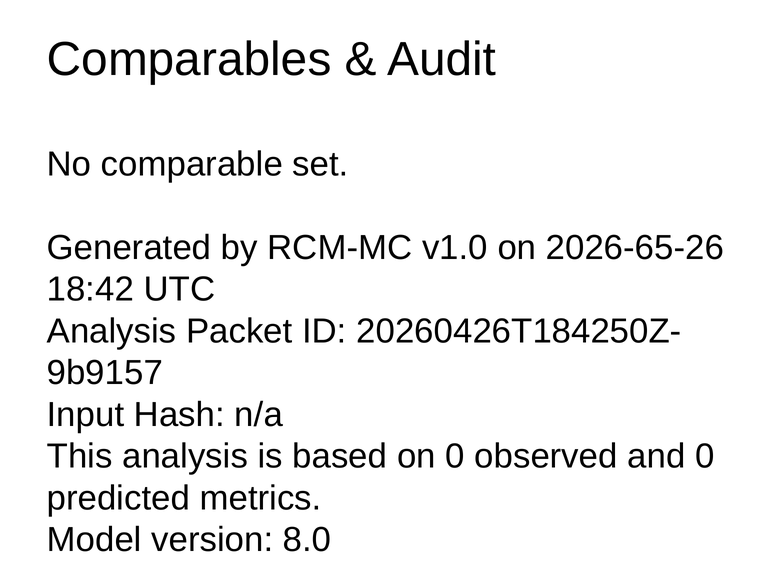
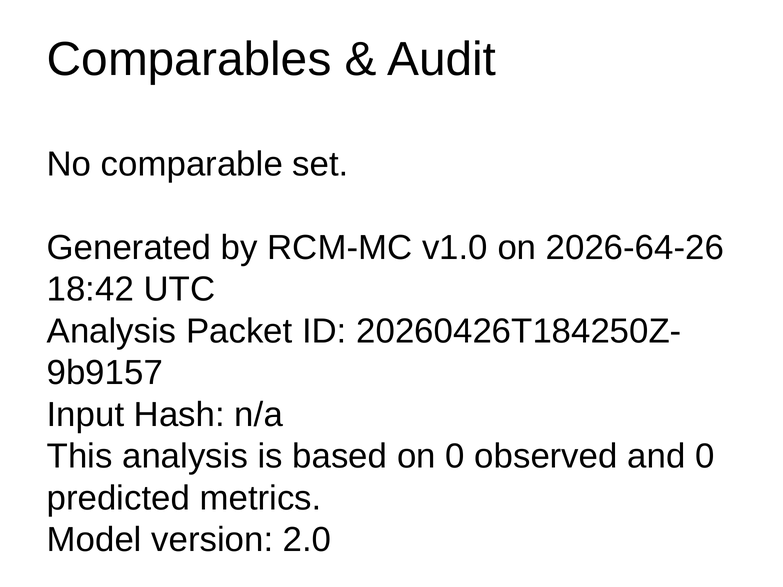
2026-65-26: 2026-65-26 -> 2026-64-26 (635, 248)
8.0: 8.0 -> 2.0 (307, 540)
